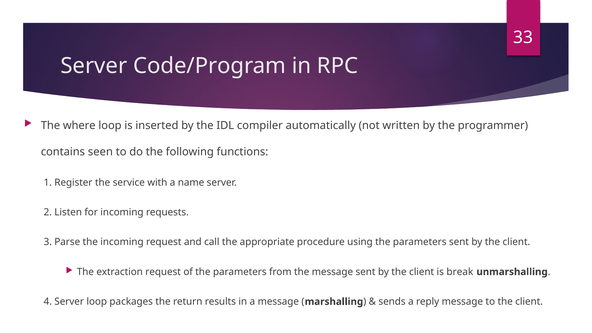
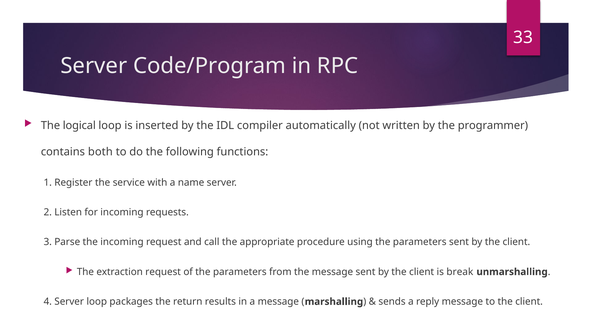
where: where -> logical (79, 125)
seen: seen -> both (100, 152)
